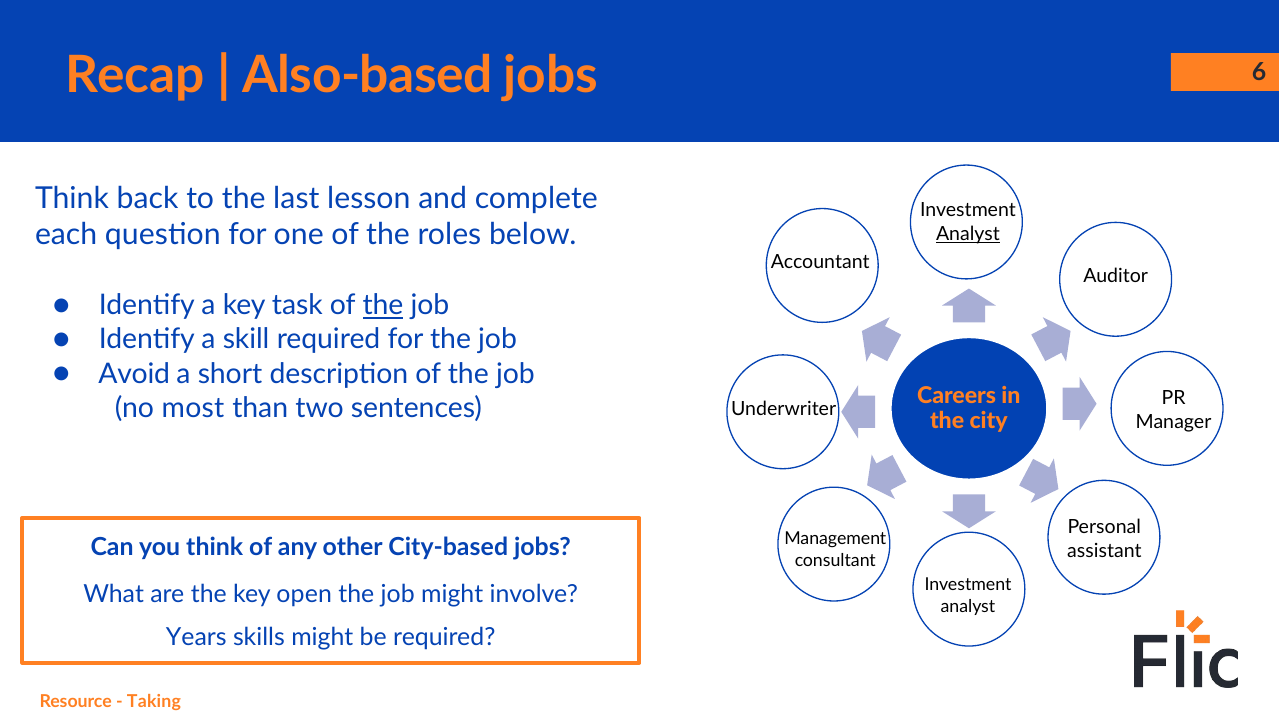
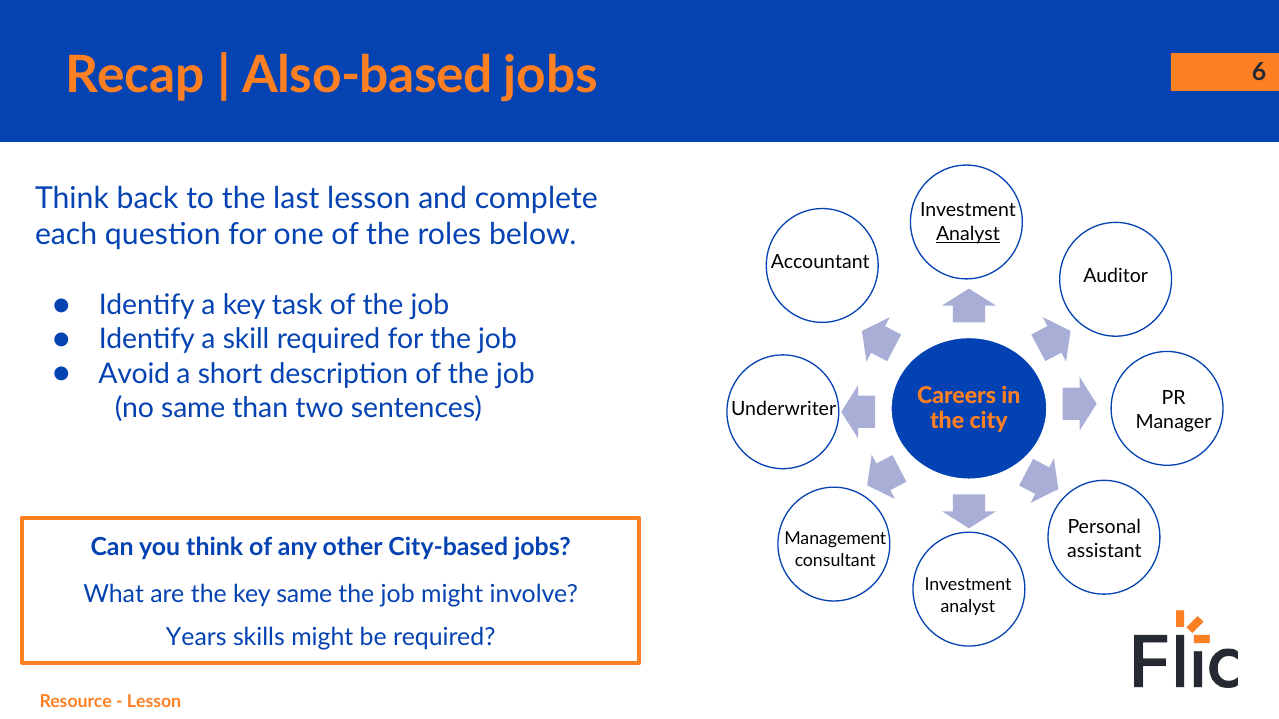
the underline: present -> none (383, 306)
no most: most -> same (193, 408)
key open: open -> same (304, 595)
Taking: Taking -> Lesson (154, 702)
